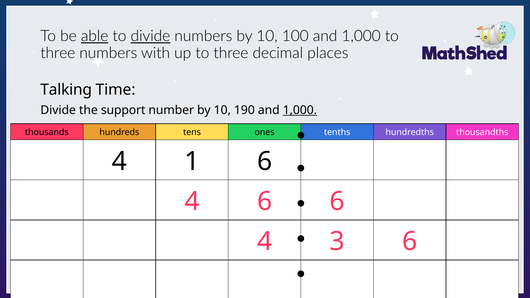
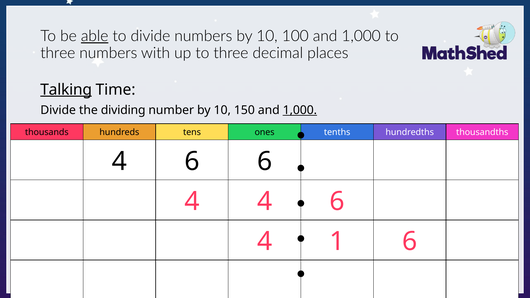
divide underline: present -> none (150, 36)
Talking underline: none -> present (66, 90)
support: support -> dividing (123, 110)
190: 190 -> 150 (244, 110)
1: 1 -> 6 (192, 161)
4 6: 6 -> 4 (265, 202)
3: 3 -> 1 (337, 242)
